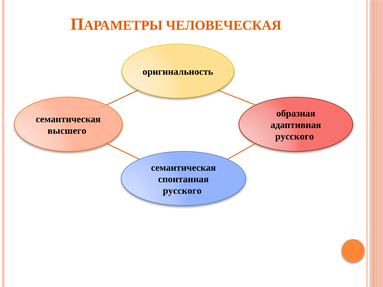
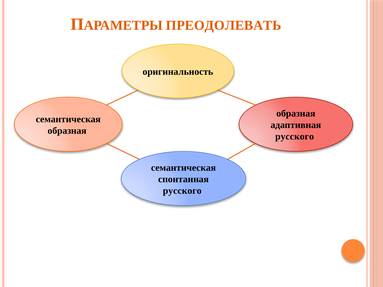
ЧЕЛОВЕЧЕСКАЯ: ЧЕЛОВЕЧЕСКАЯ -> ПРЕОДОЛЕВАТЬ (224, 25)
высшего: высшего -> образная (67, 131)
